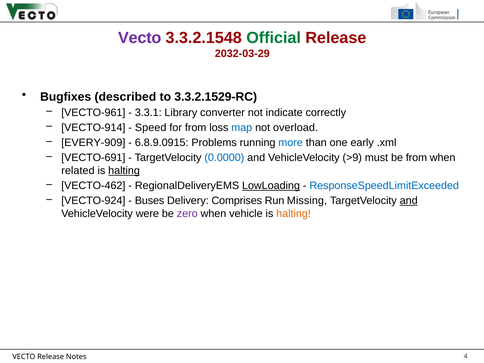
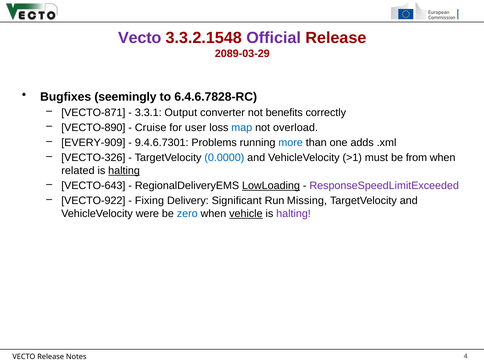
Official colour: green -> purple (274, 38)
2032-03-29: 2032-03-29 -> 2089-03-29 (242, 54)
described: described -> seemingly (125, 97)
3.3.2.1529-RC: 3.3.2.1529-RC -> 6.4.6.7828-RC (216, 97)
VECTO-961: VECTO-961 -> VECTO-871 (93, 112)
Library: Library -> Output (181, 112)
indicate: indicate -> benefits (284, 112)
VECTO-914: VECTO-914 -> VECTO-890 (93, 128)
Speed: Speed -> Cruise (151, 128)
for from: from -> user (196, 128)
6.8.9.0915: 6.8.9.0915 -> 9.4.6.7301 (162, 143)
early: early -> adds (362, 143)
VECTO-691: VECTO-691 -> VECTO-326 (93, 158)
>9: >9 -> >1 (352, 158)
VECTO-462: VECTO-462 -> VECTO-643 (93, 186)
ResponseSpeedLimitExceeded colour: blue -> purple (384, 186)
VECTO-924: VECTO-924 -> VECTO-922 (93, 201)
Buses: Buses -> Fixing (149, 201)
Comprises: Comprises -> Significant (237, 201)
and underline: present -> none (409, 201)
zero colour: purple -> blue (187, 214)
vehicle underline: none -> present (246, 214)
halting colour: orange -> purple (294, 214)
